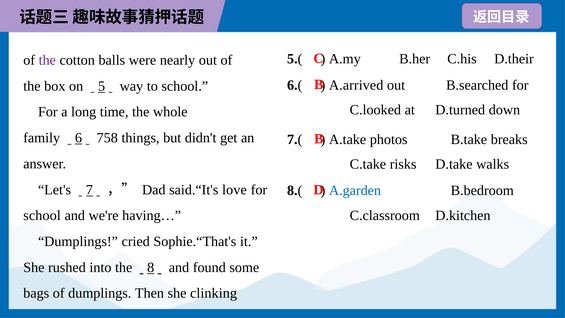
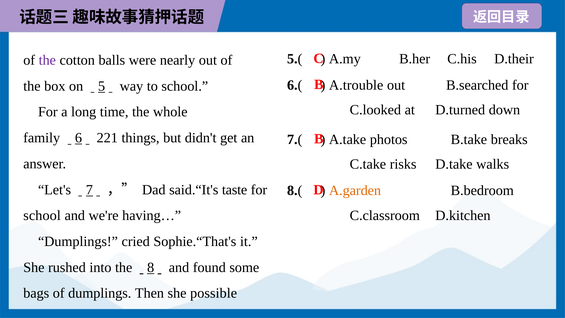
A.arrived: A.arrived -> A.trouble (356, 85)
758: 758 -> 221 (107, 138)
love: love -> taste (235, 190)
A.garden colour: blue -> orange (355, 190)
clinking: clinking -> possible (214, 293)
